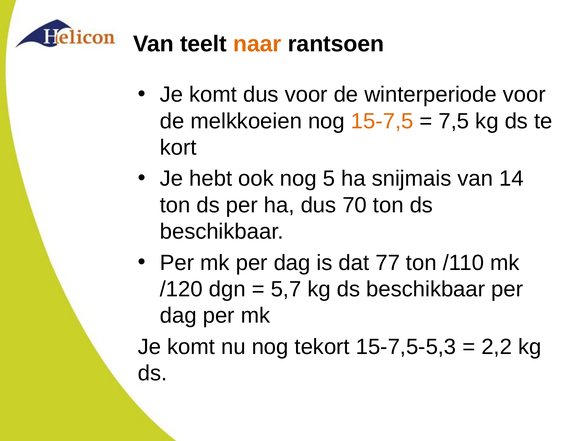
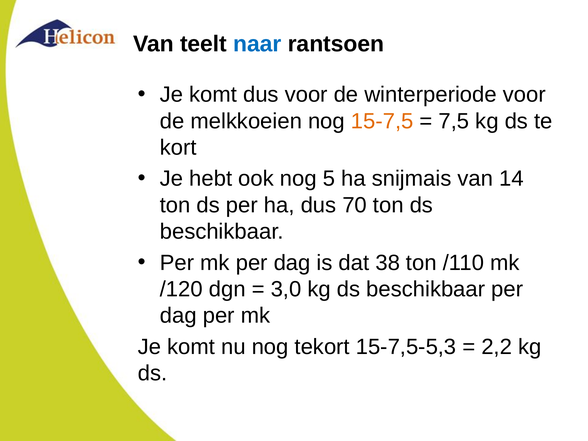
naar colour: orange -> blue (257, 44)
77: 77 -> 38 (388, 263)
5,7: 5,7 -> 3,0 (286, 289)
